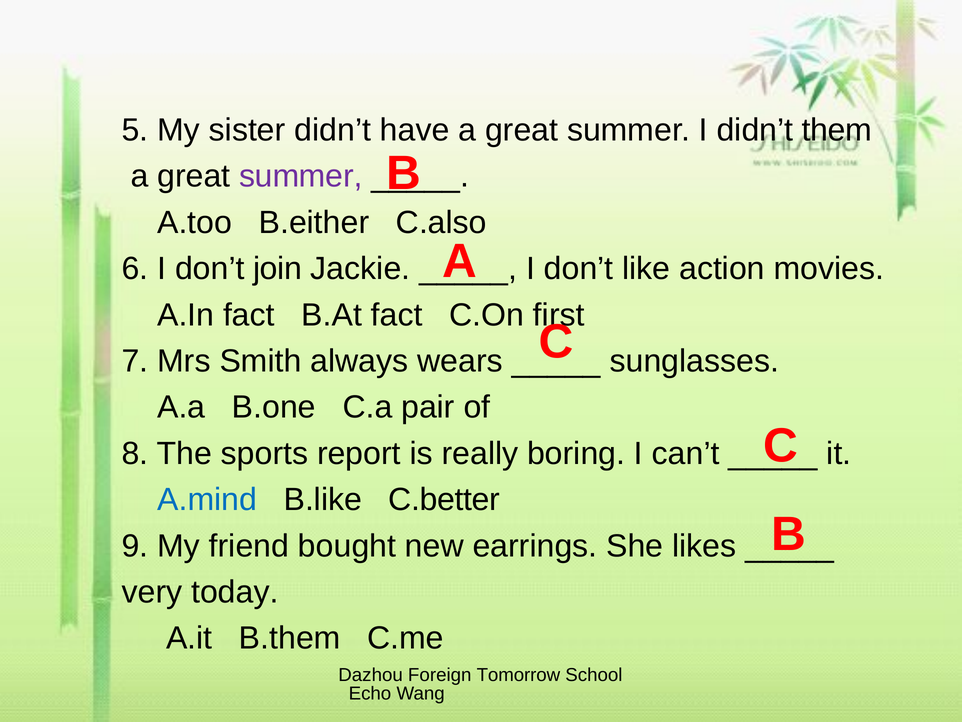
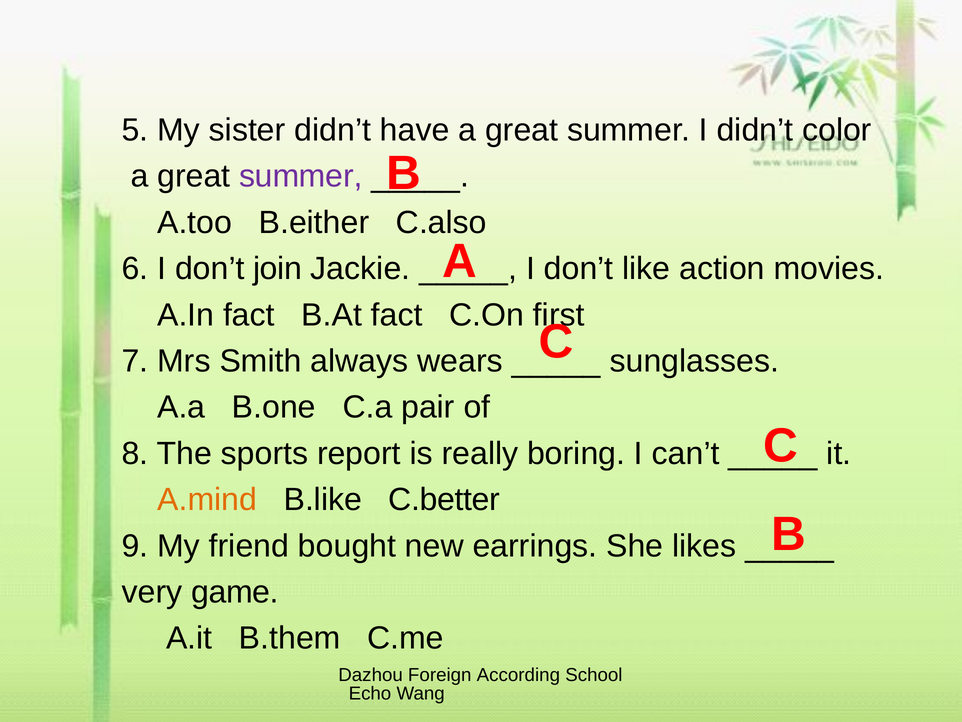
them: them -> color (837, 130)
A.mind colour: blue -> orange (207, 499)
today: today -> game (235, 592)
Tomorrow: Tomorrow -> According (518, 674)
